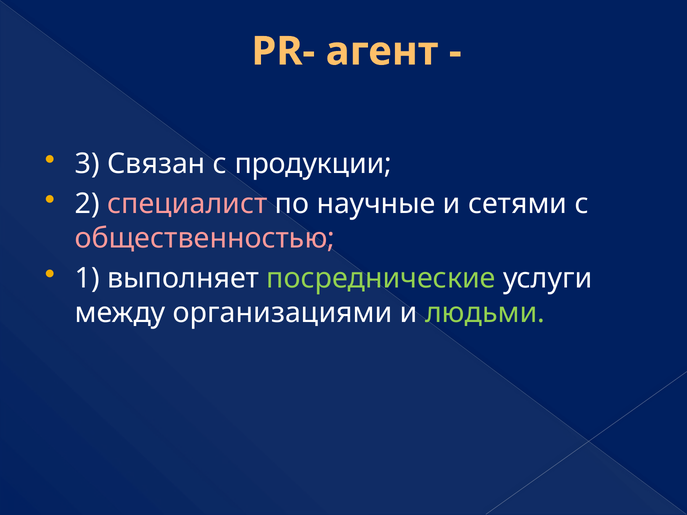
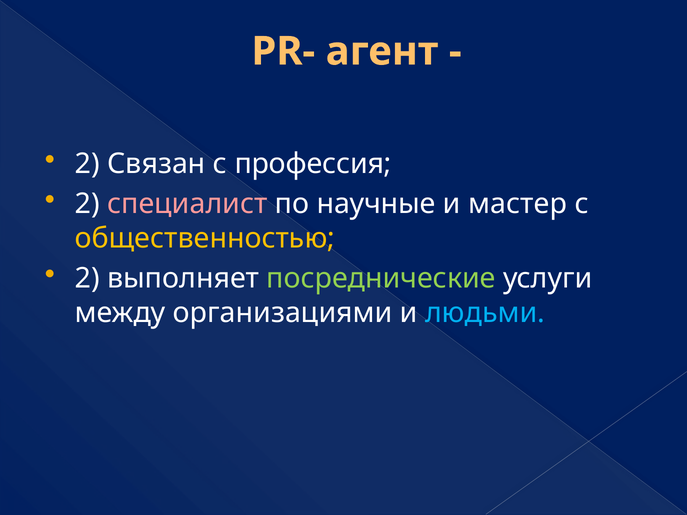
3: 3 -> 2 (87, 164)
продукции: продукции -> профессия (313, 164)
сетями: сетями -> мастер (518, 204)
общественностью colour: pink -> yellow (205, 238)
1: 1 -> 2 (87, 279)
людьми colour: light green -> light blue (485, 313)
